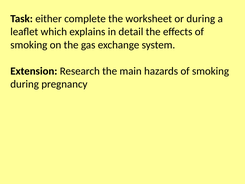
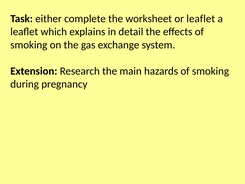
or during: during -> leaflet (201, 19)
